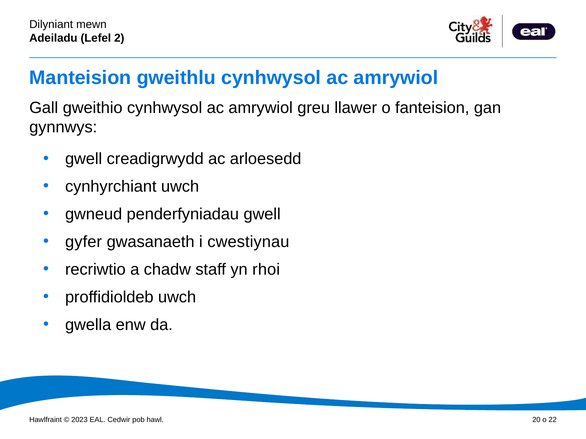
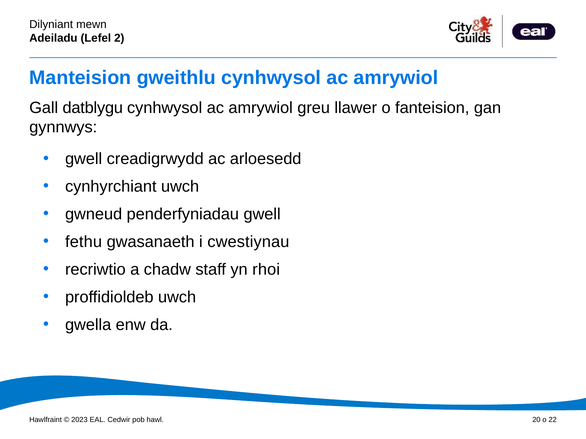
gweithio: gweithio -> datblygu (93, 108)
gyfer: gyfer -> fethu (84, 242)
